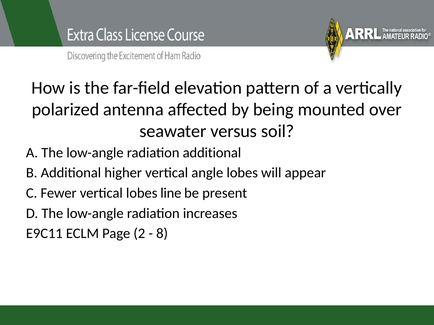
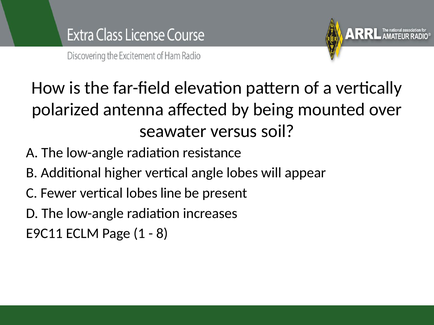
radiation additional: additional -> resistance (212, 153)
2: 2 -> 1 (139, 234)
